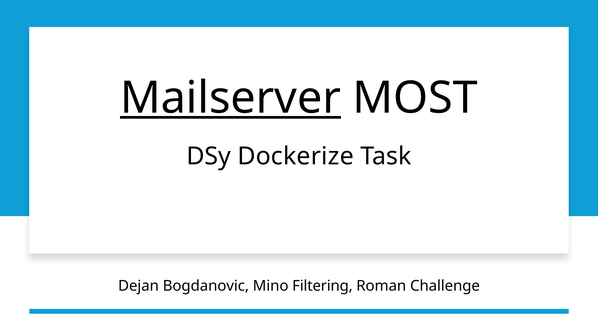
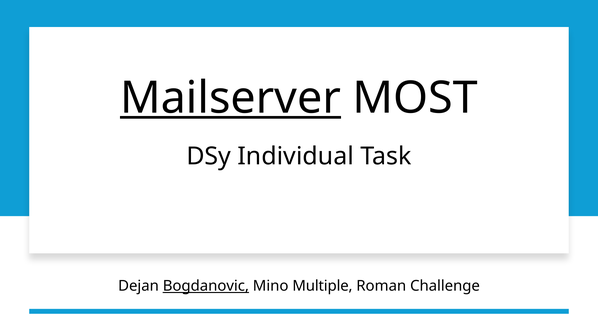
Dockerize: Dockerize -> Individual (296, 156)
Bogdanovic underline: none -> present (206, 286)
Filtering: Filtering -> Multiple (322, 286)
